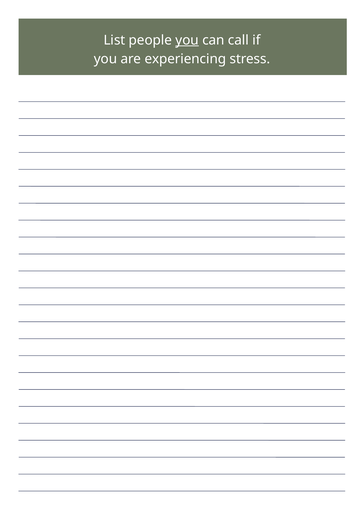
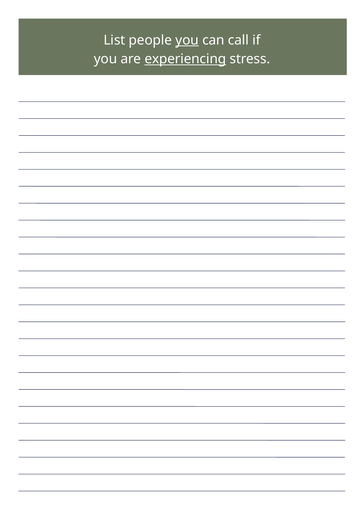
experiencing underline: none -> present (185, 59)
